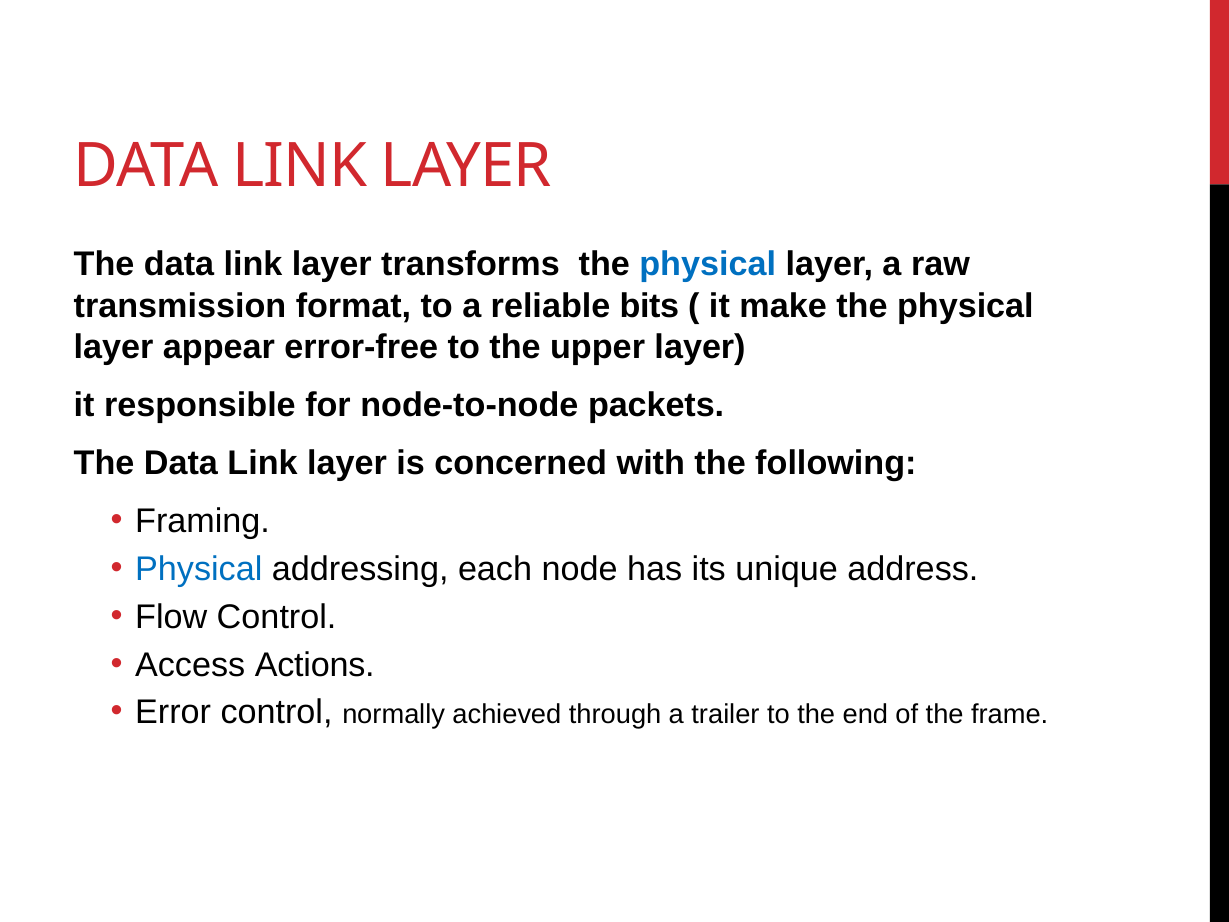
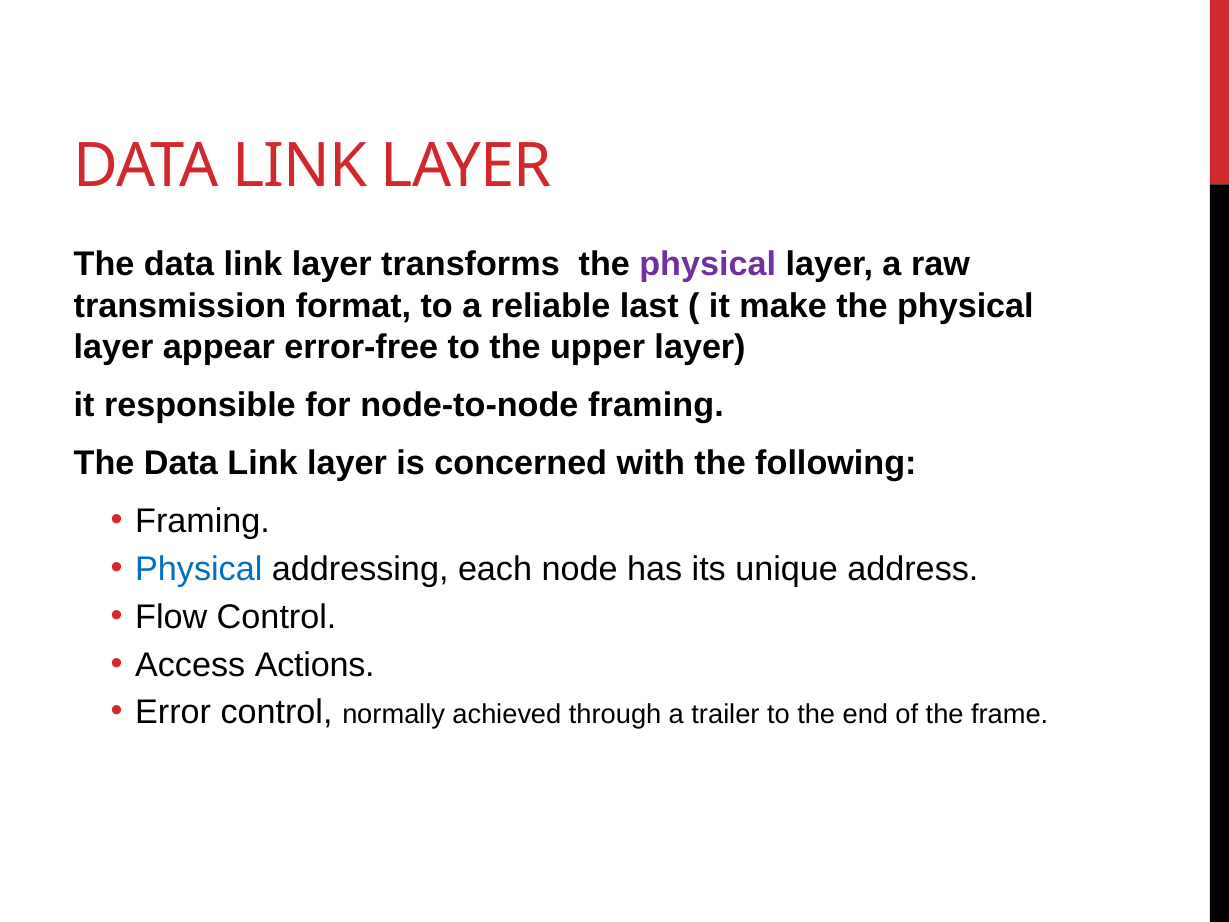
physical colour: blue -> purple (708, 265)
bits: bits -> last (649, 306)
node-to-node packets: packets -> framing (656, 405)
